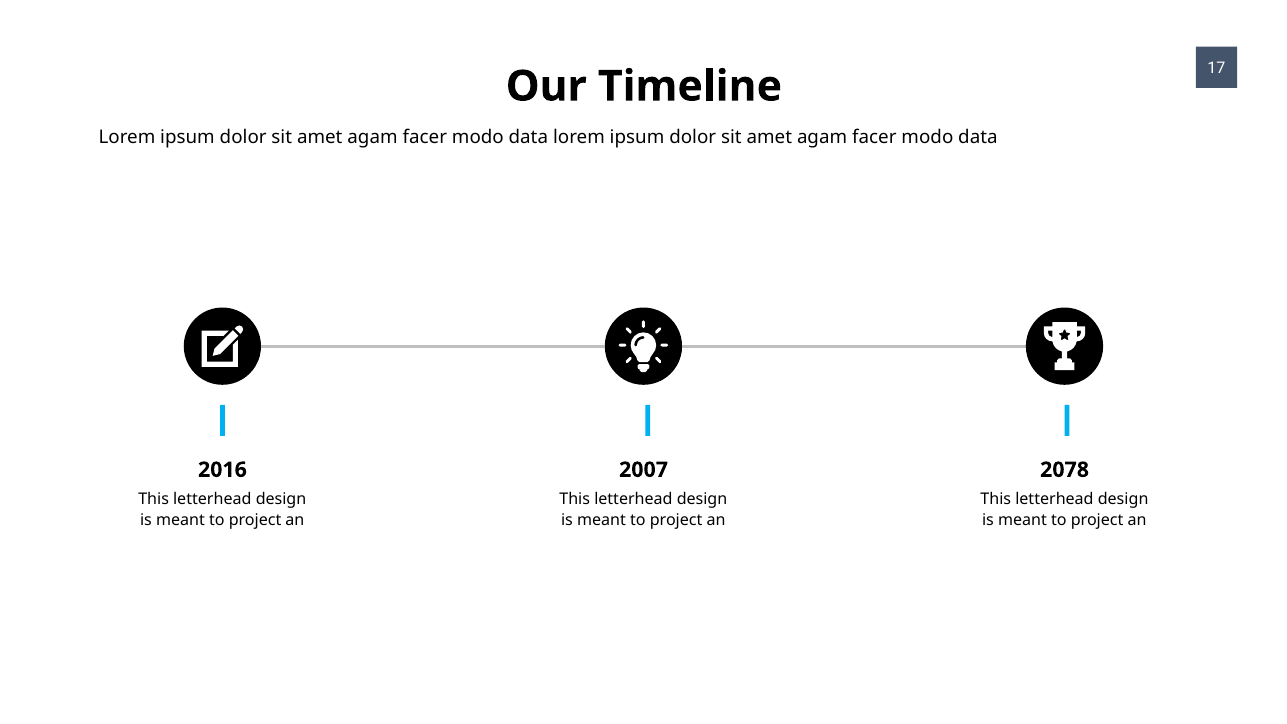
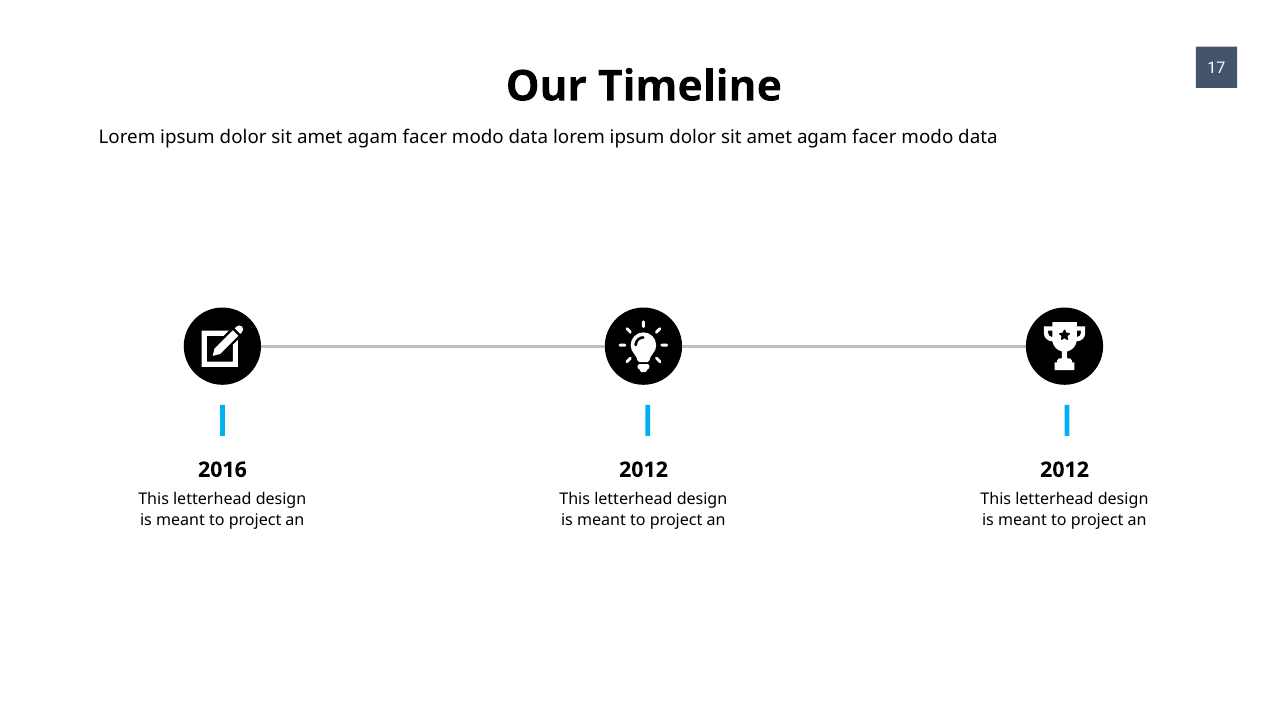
2007: 2007 -> 2012 (644, 470)
2078: 2078 -> 2012 (1065, 470)
